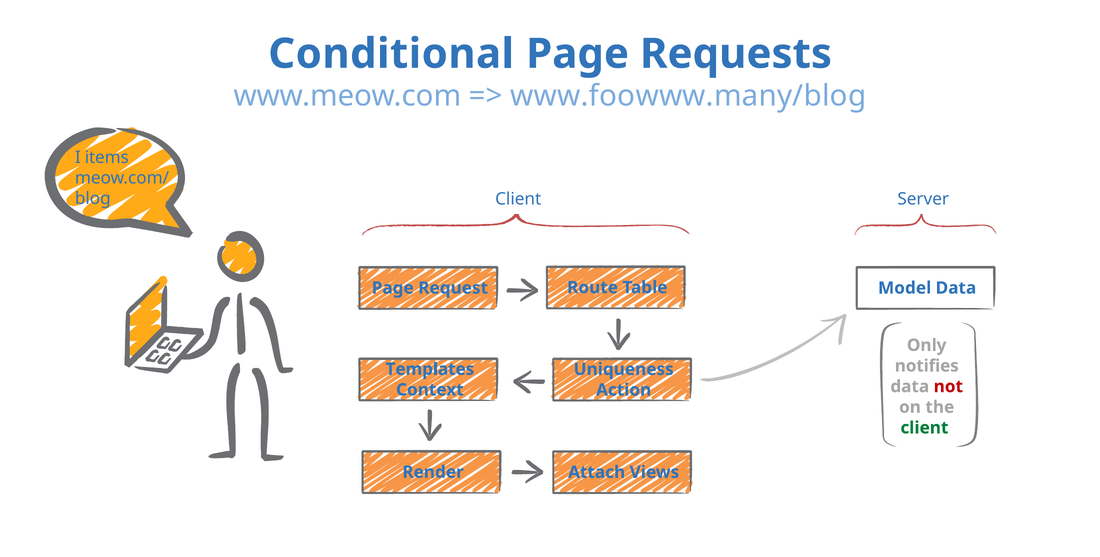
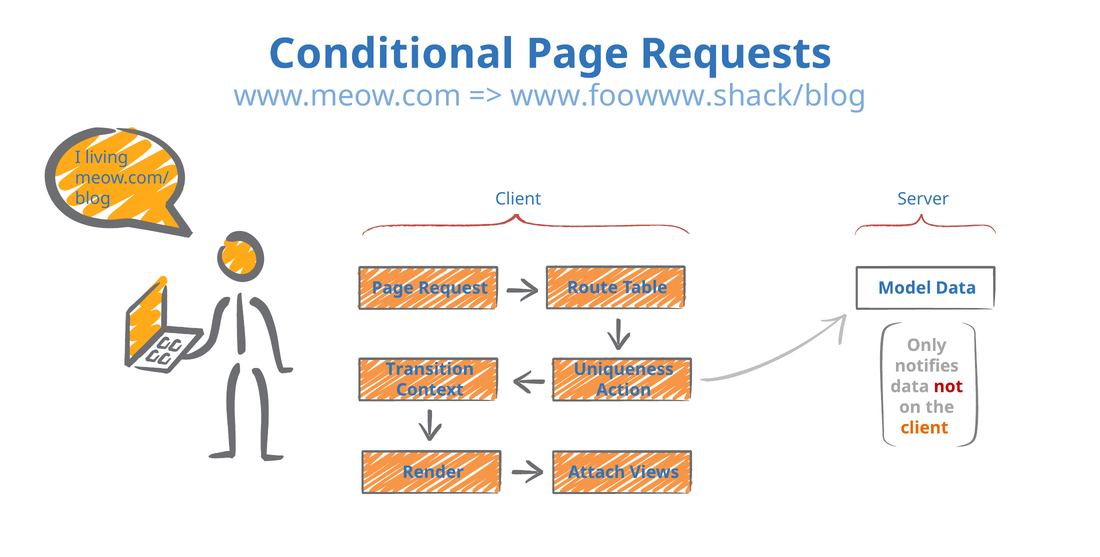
www.foowww.many/blog: www.foowww.many/blog -> www.foowww.shack/blog (688, 96)
items: items -> living (107, 157)
Templates: Templates -> Transition (430, 369)
client colour: green -> orange (924, 428)
